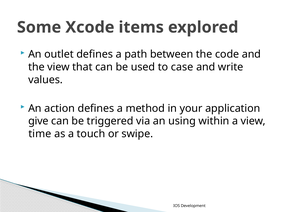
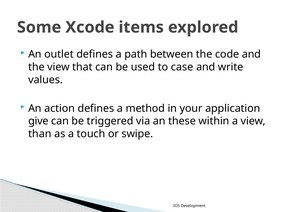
using: using -> these (182, 121)
time: time -> than (40, 134)
